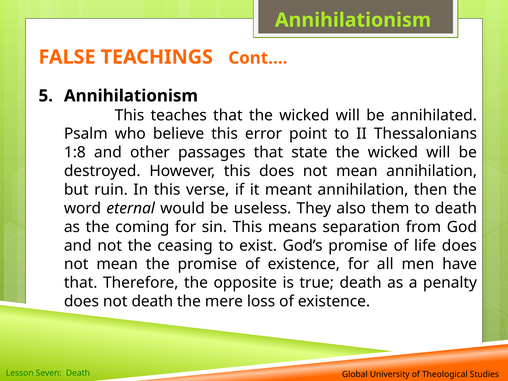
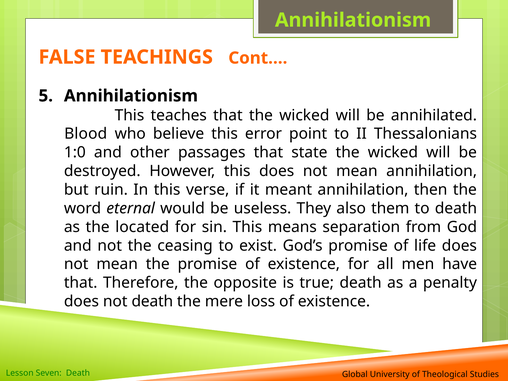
Psalm: Psalm -> Blood (86, 134)
1:8: 1:8 -> 1:0 (75, 152)
coming: coming -> located (142, 227)
